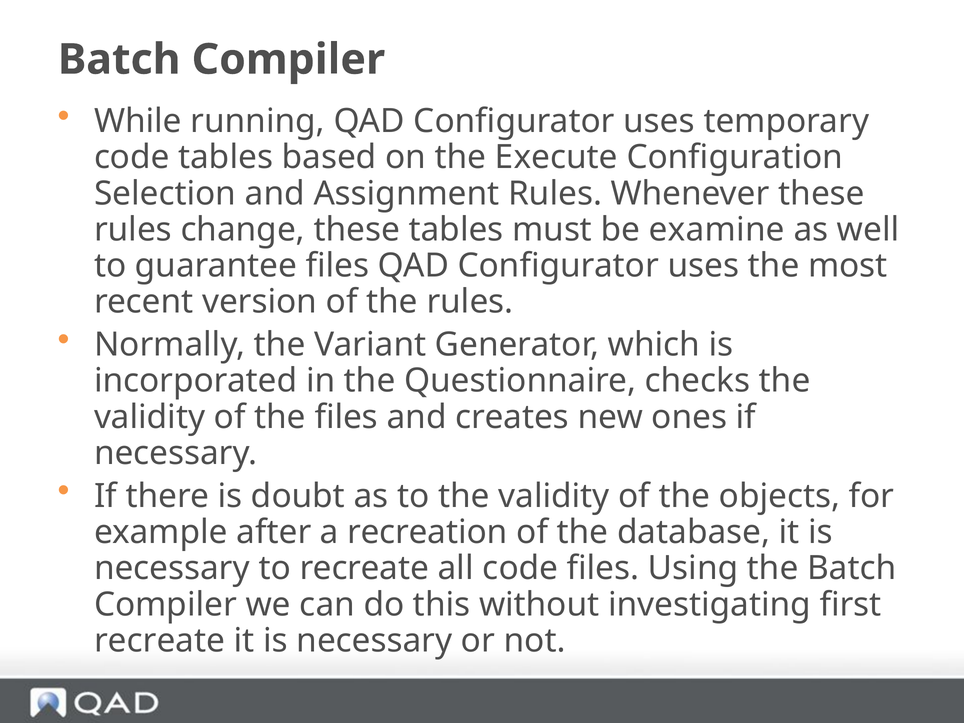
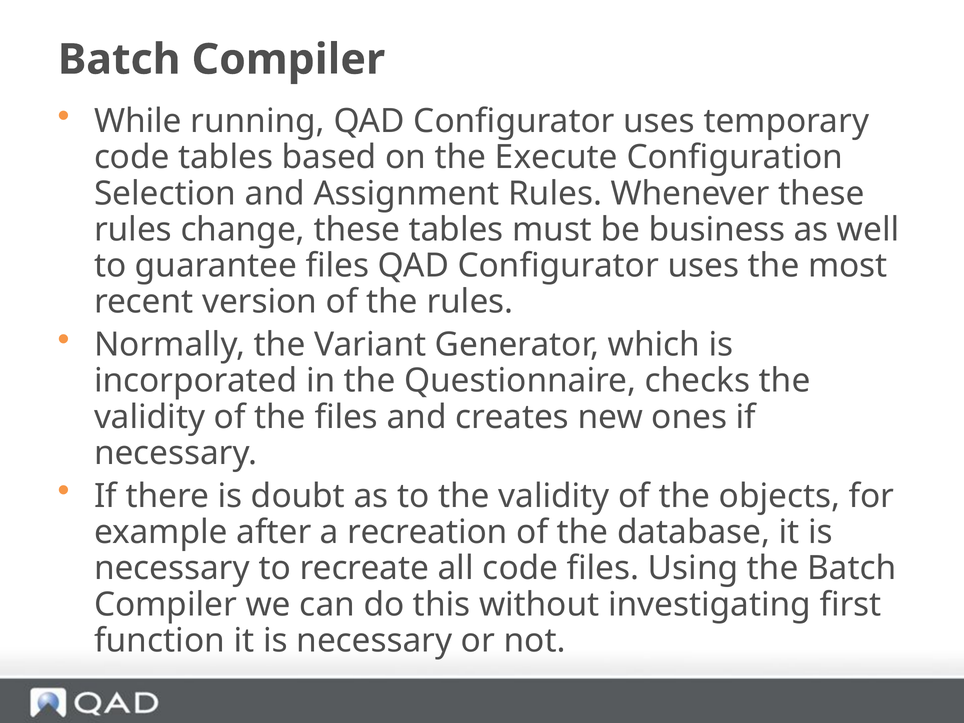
examine: examine -> business (717, 230)
recreate: recreate -> function (160, 641)
